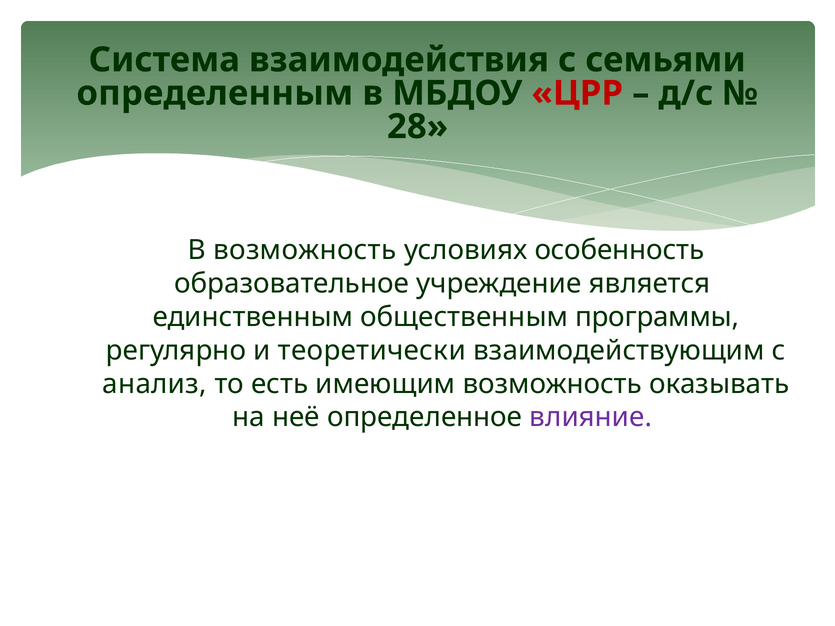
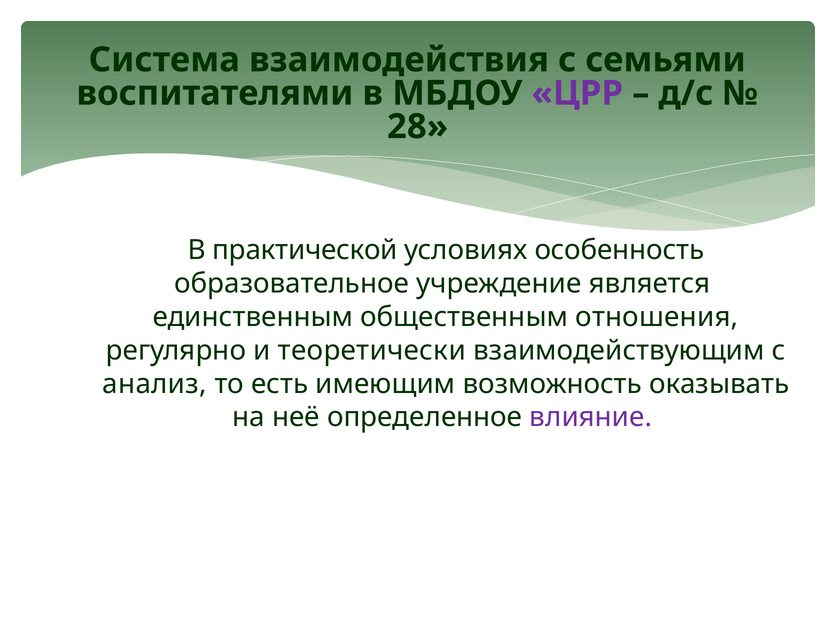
определенным: определенным -> воспитателями (215, 93)
ЦРР colour: red -> purple (577, 93)
В возможность: возможность -> практической (305, 250)
программы: программы -> отношения (657, 317)
